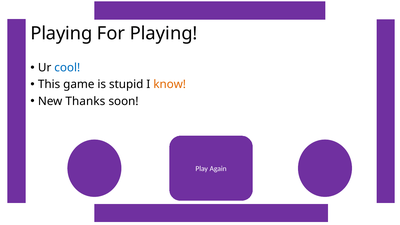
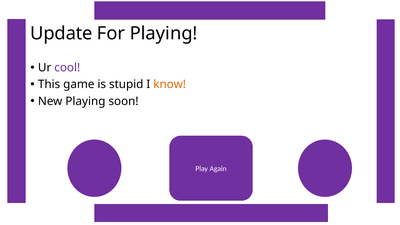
Playing: Playing -> Update (61, 34)
cool colour: blue -> purple (67, 68)
New Thanks: Thanks -> Playing (85, 101)
